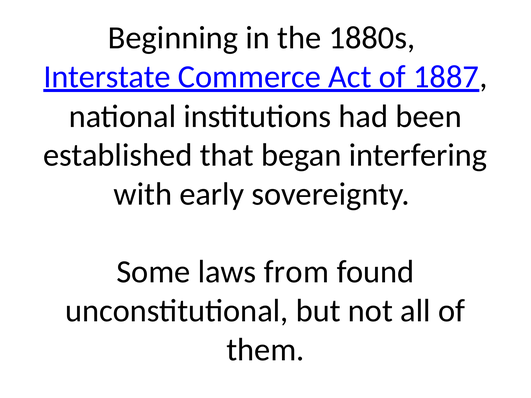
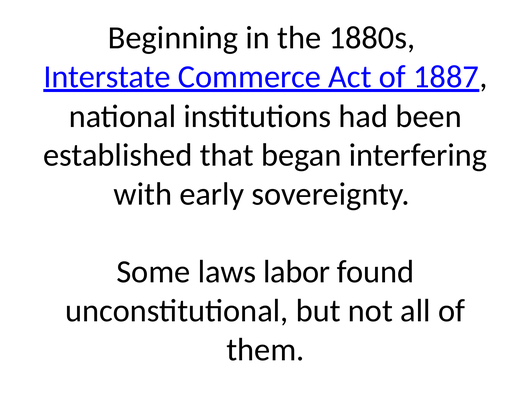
from: from -> labor (297, 272)
